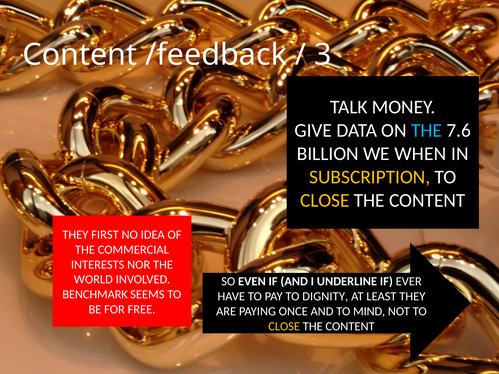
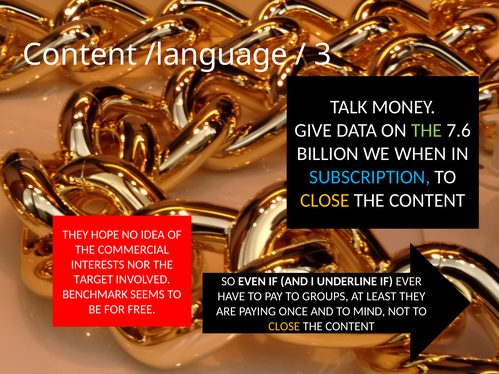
/feedback: /feedback -> /language (216, 55)
THE colour: light blue -> light green (427, 131)
SUBSCRIPTION colour: yellow -> light blue (370, 177)
FIRST: FIRST -> HOPE (105, 235)
WORLD: WORLD -> TARGET (93, 280)
DIGNITY: DIGNITY -> GROUPS (325, 297)
